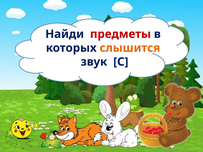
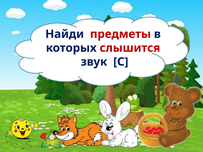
слышится colour: orange -> red (130, 48)
